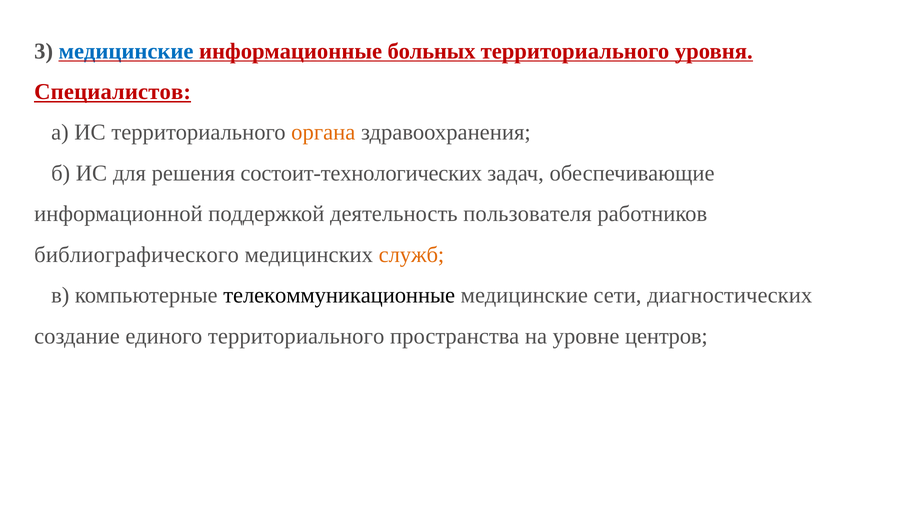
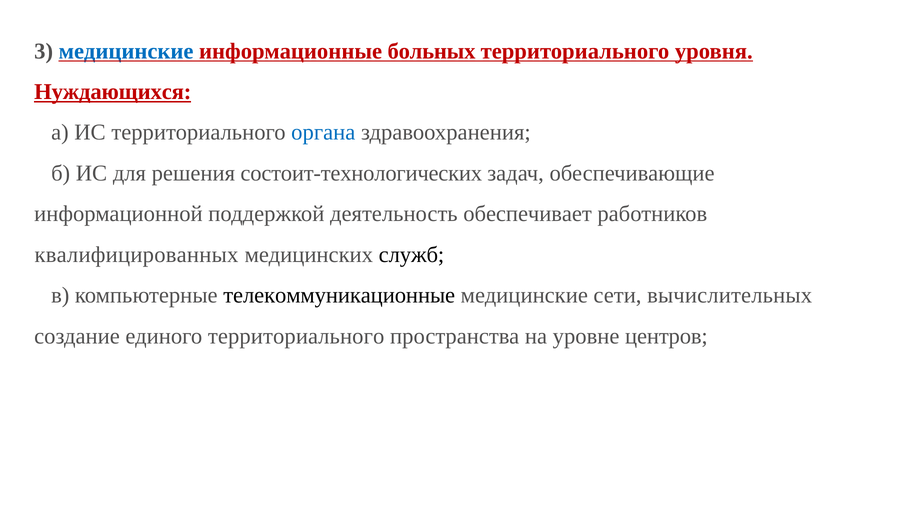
Специалистов: Специалистов -> Нуждающихся (113, 92)
органа colour: orange -> blue (323, 133)
пользователя: пользователя -> обеспечивает (528, 214)
библиографического: библиографического -> квалифицированных (136, 255)
служб colour: orange -> black (411, 255)
диагностических: диагностических -> вычислительных (730, 295)
